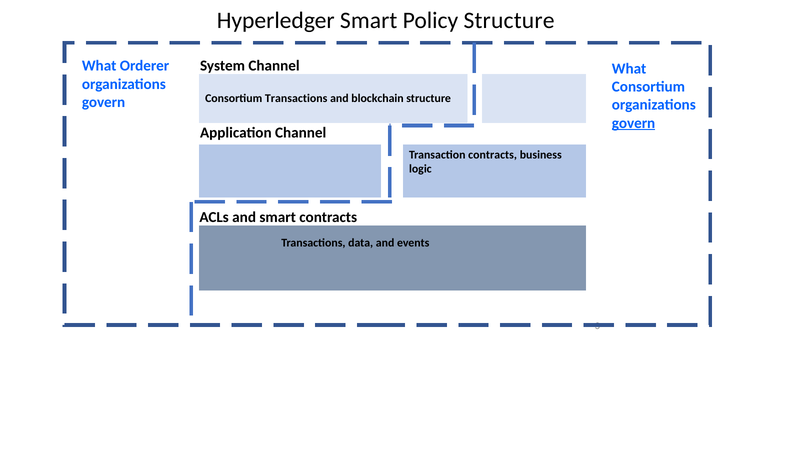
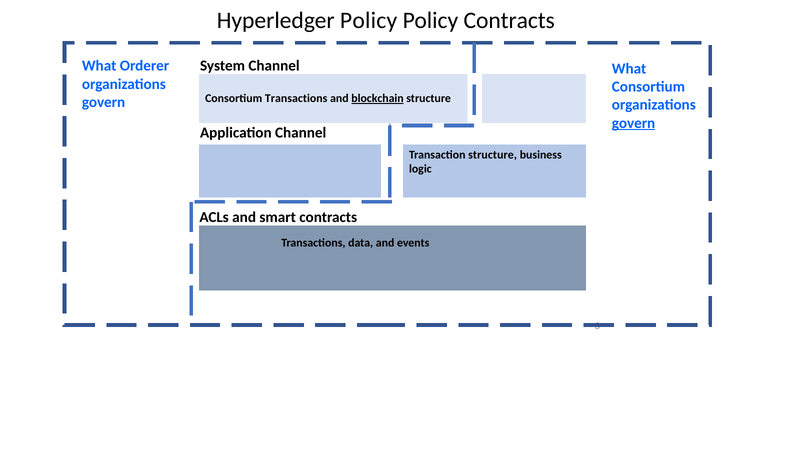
Hyperledger Smart: Smart -> Policy (369, 20)
Policy Structure: Structure -> Contracts (509, 20)
blockchain underline: none -> present (378, 99)
Transaction contracts: contracts -> structure (493, 155)
